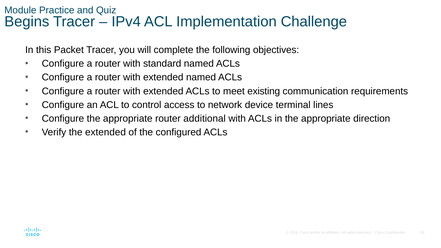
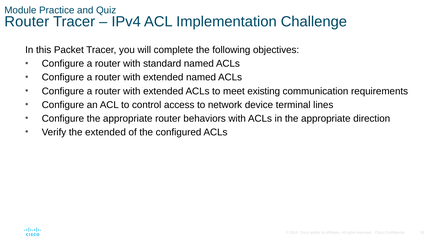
Begins: Begins -> Router (27, 22)
additional: additional -> behaviors (205, 119)
